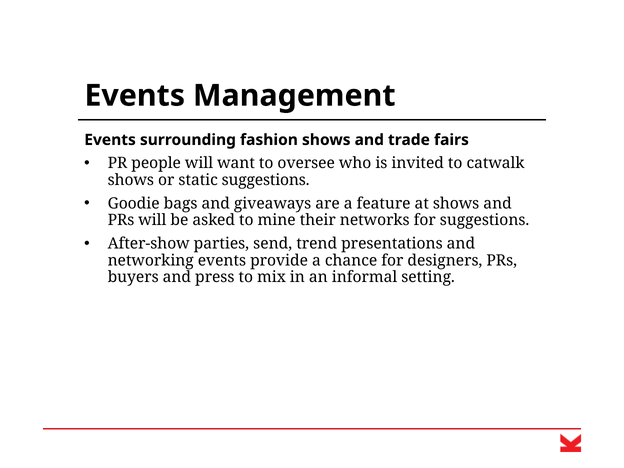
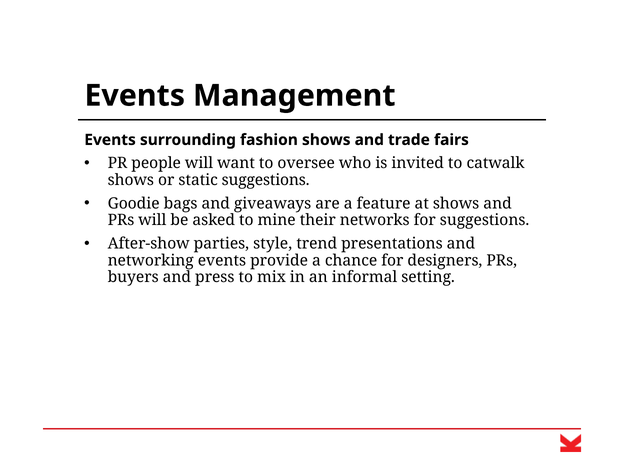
send: send -> style (273, 244)
